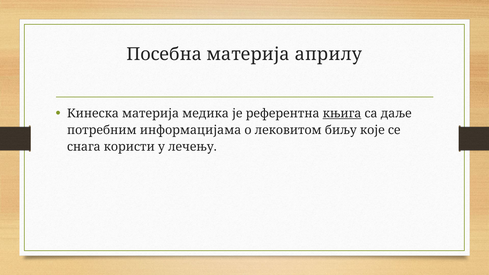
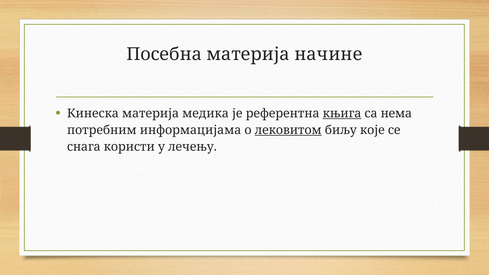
априлу: априлу -> начине (328, 54)
даље: даље -> нема (396, 113)
лековитом underline: none -> present (288, 130)
